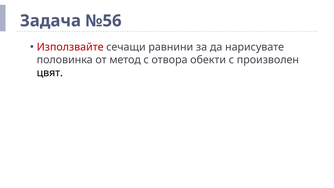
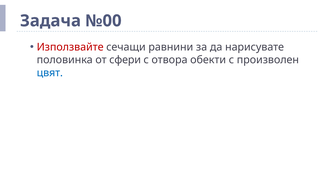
№56: №56 -> №00 (103, 21)
метод: метод -> сфери (125, 60)
цвят colour: black -> blue (50, 73)
